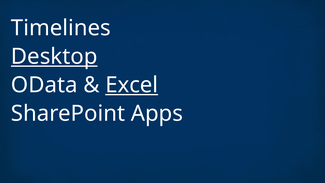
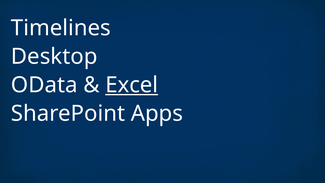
Desktop underline: present -> none (54, 56)
